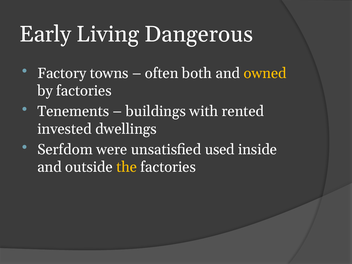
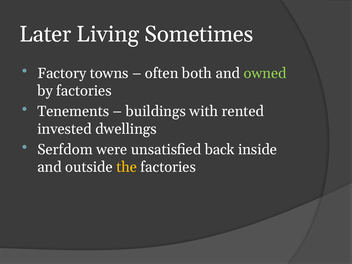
Early: Early -> Later (45, 34)
Dangerous: Dangerous -> Sometimes (199, 34)
owned colour: yellow -> light green (265, 73)
used: used -> back (220, 149)
